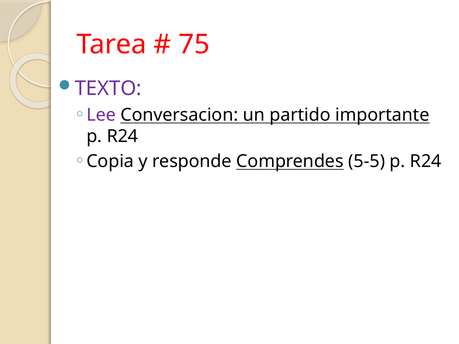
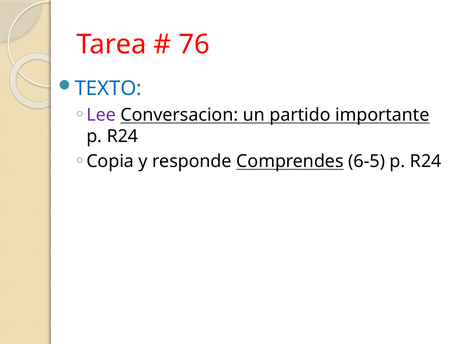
75: 75 -> 76 (194, 44)
TEXTO colour: purple -> blue (108, 89)
5-5: 5-5 -> 6-5 (367, 161)
